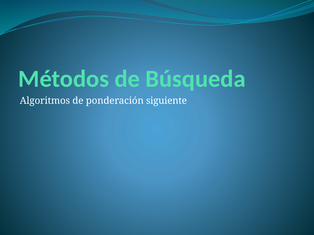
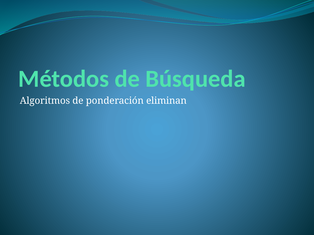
siguiente: siguiente -> eliminan (166, 101)
